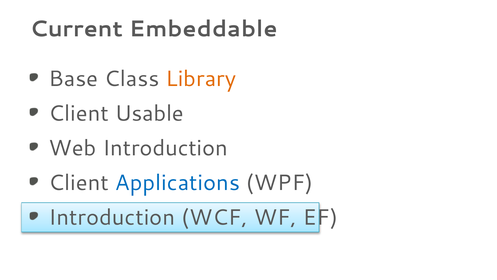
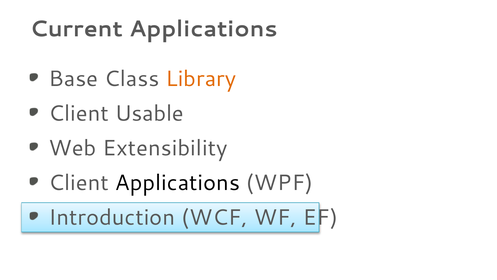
Current Embeddable: Embeddable -> Applications (203, 29)
Web Introduction: Introduction -> Extensibility (165, 148)
Applications colour: blue -> black (177, 183)
